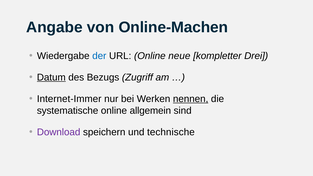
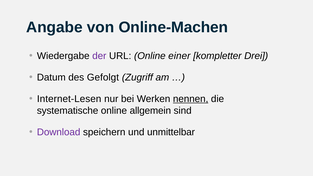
der colour: blue -> purple (99, 56)
neue: neue -> einer (179, 56)
Datum underline: present -> none (51, 77)
Bezugs: Bezugs -> Gefolgt (103, 77)
Internet-Immer: Internet-Immer -> Internet-Lesen (69, 99)
technische: technische -> unmittelbar (171, 132)
